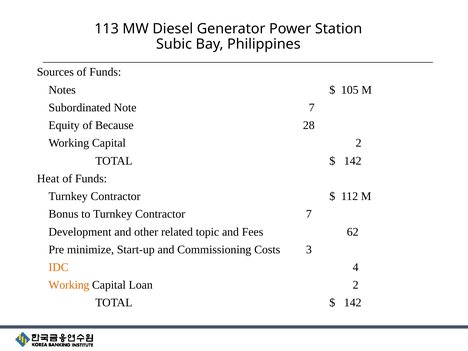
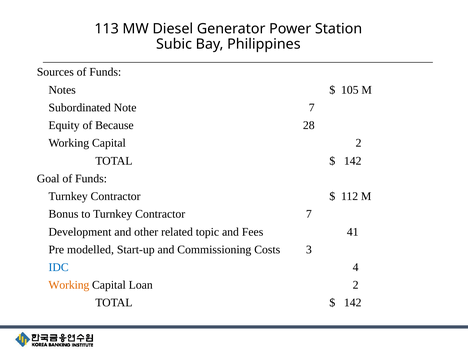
Heat: Heat -> Goal (48, 179)
62: 62 -> 41 (353, 232)
minimize: minimize -> modelled (90, 250)
IDC colour: orange -> blue (59, 267)
